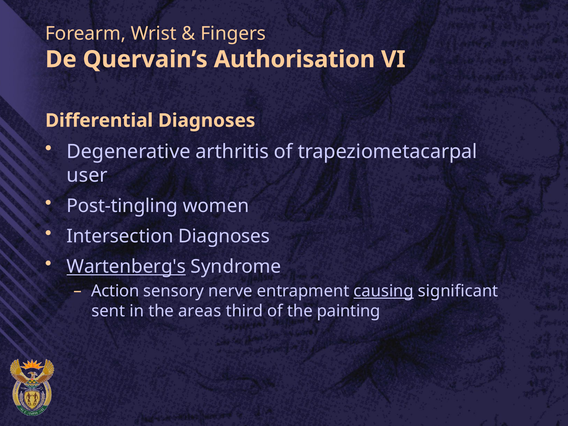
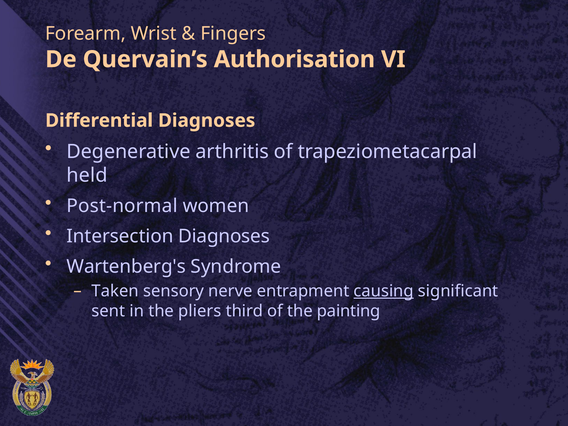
user: user -> held (87, 175)
Post-tingling: Post-tingling -> Post-normal (122, 206)
Wartenberg's underline: present -> none (126, 267)
Action: Action -> Taken (115, 291)
areas: areas -> pliers (200, 311)
